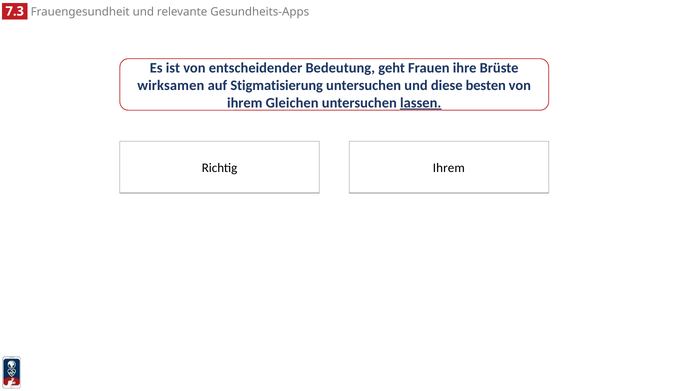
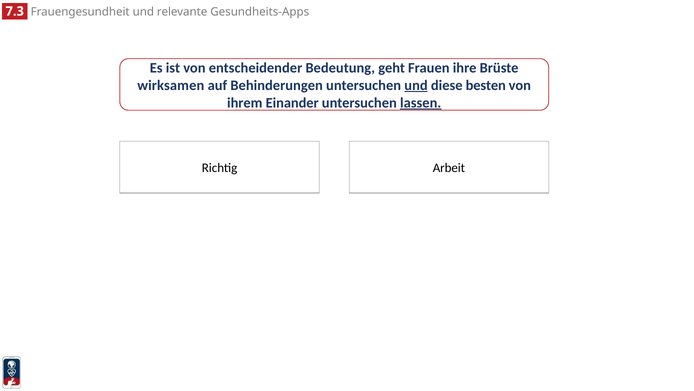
Stigmatisierung: Stigmatisierung -> Behinderungen (277, 85)
und underline: none -> present (416, 85)
Gleichen: Gleichen -> Einander (292, 103)
Richtig Ihrem: Ihrem -> Arbeit (449, 168)
